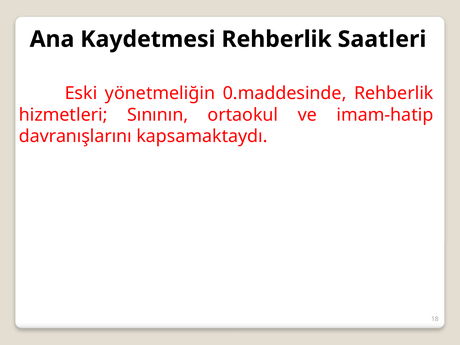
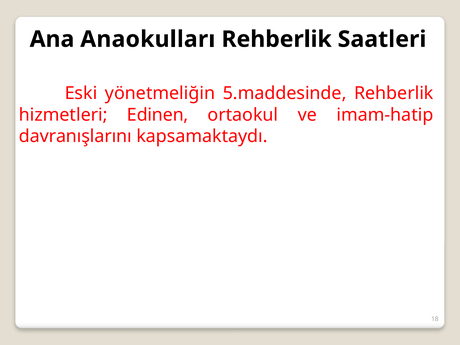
Kaydetmesi: Kaydetmesi -> Anaokulları (148, 39)
0.maddesinde: 0.maddesinde -> 5.maddesinde (285, 93)
Sınının: Sınının -> Edinen (158, 115)
